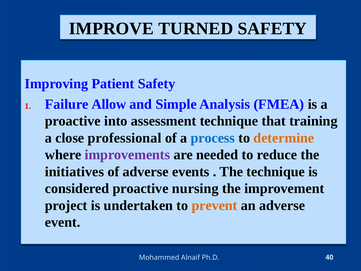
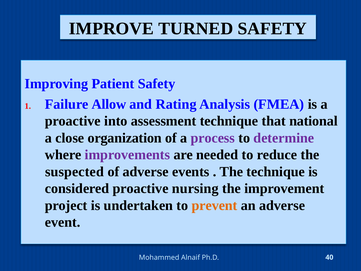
Simple: Simple -> Rating (176, 104)
training: training -> national (313, 121)
professional: professional -> organization (125, 138)
process colour: blue -> purple (213, 138)
determine colour: orange -> purple (284, 138)
initiatives: initiatives -> suspected (74, 172)
